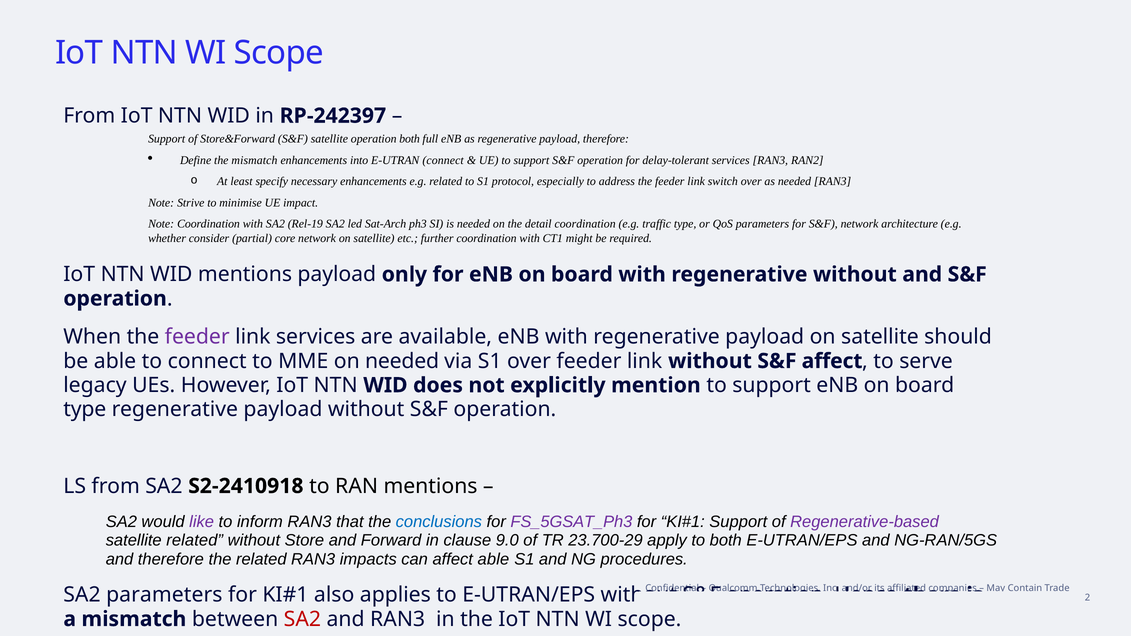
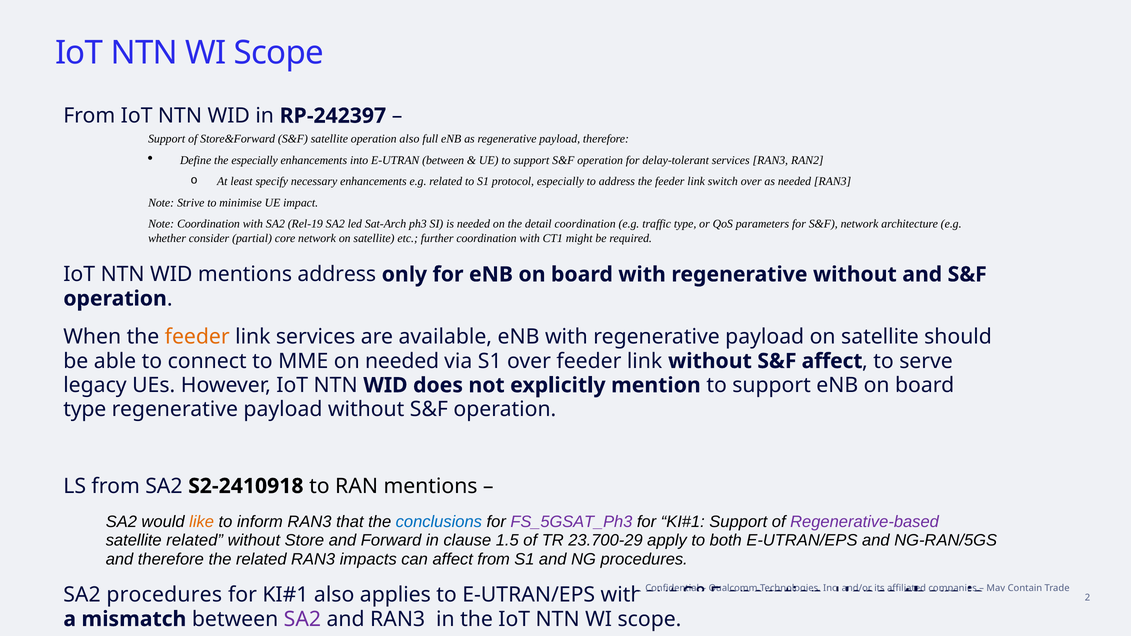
operation both: both -> also (409, 139)
the mismatch: mismatch -> especially (255, 160)
E-UTRAN connect: connect -> between (443, 160)
mentions payload: payload -> address (337, 274)
feeder colour: purple -> orange (197, 337)
like colour: purple -> orange (202, 522)
9.0: 9.0 -> 1.5 (507, 541)
affect able: able -> from (494, 559)
SA2 parameters: parameters -> procedures (164, 595)
SA2 colour: red -> purple (302, 619)
